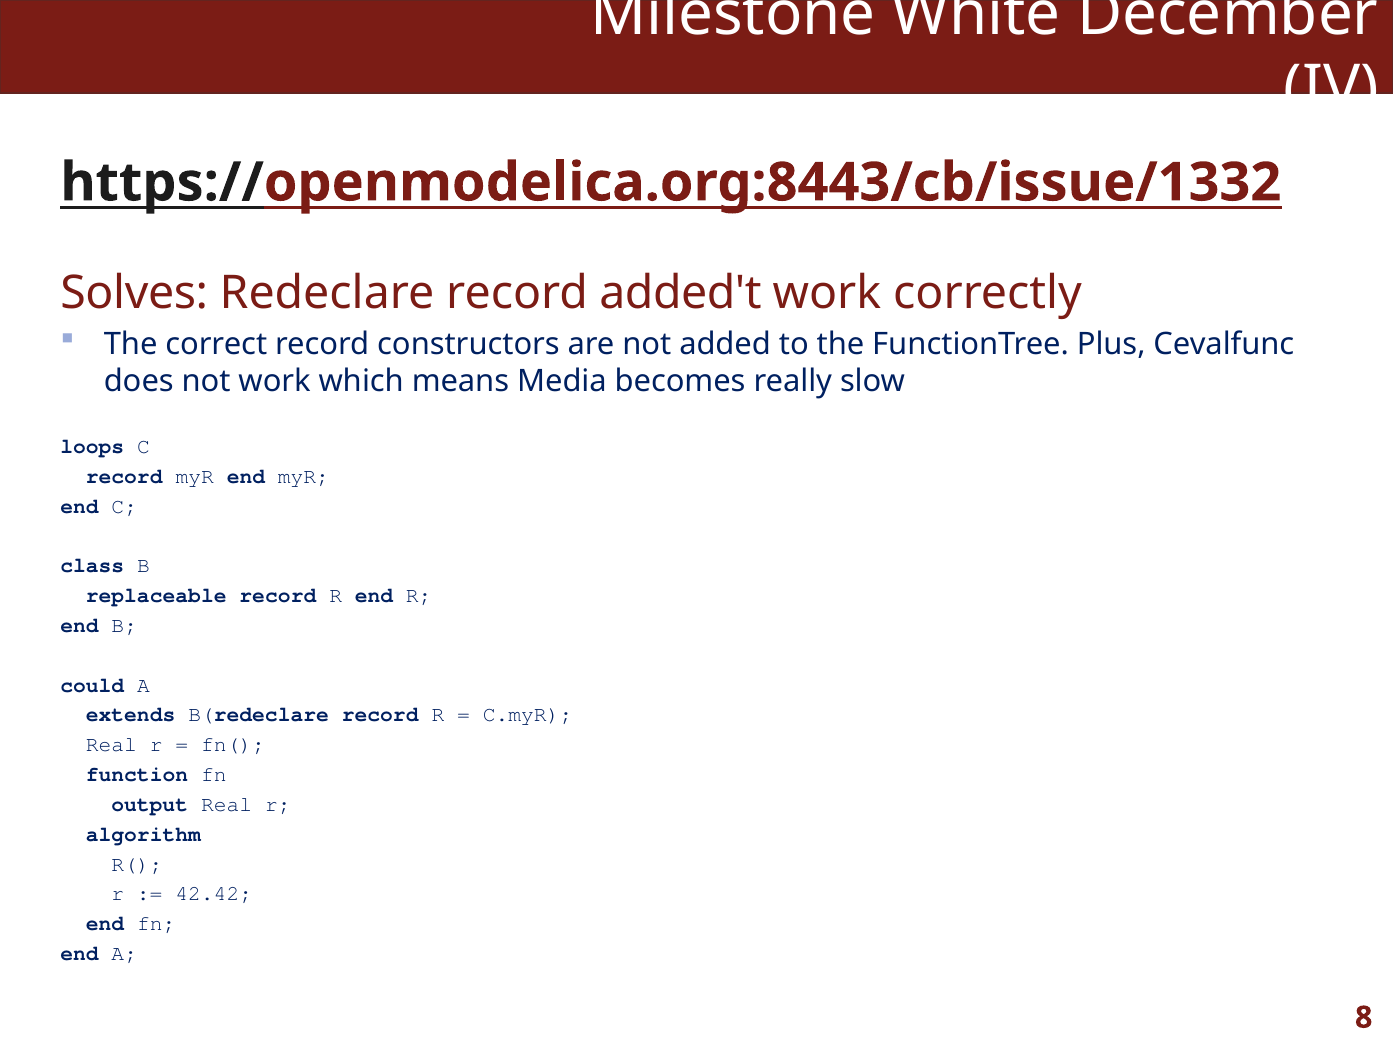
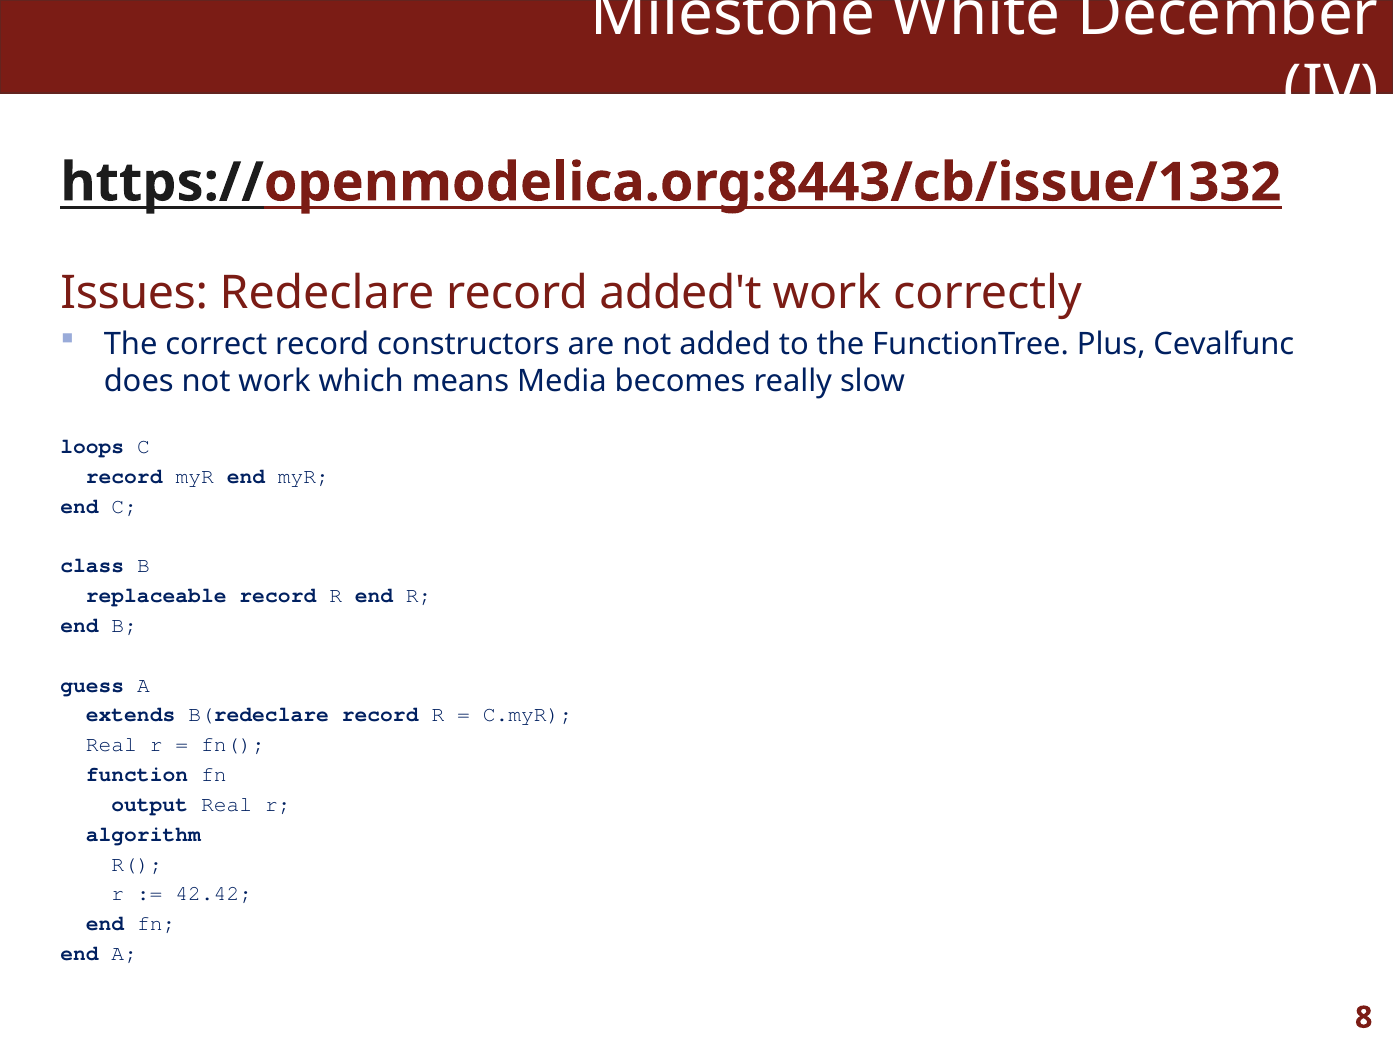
Solves: Solves -> Issues (134, 293)
could: could -> guess (92, 685)
